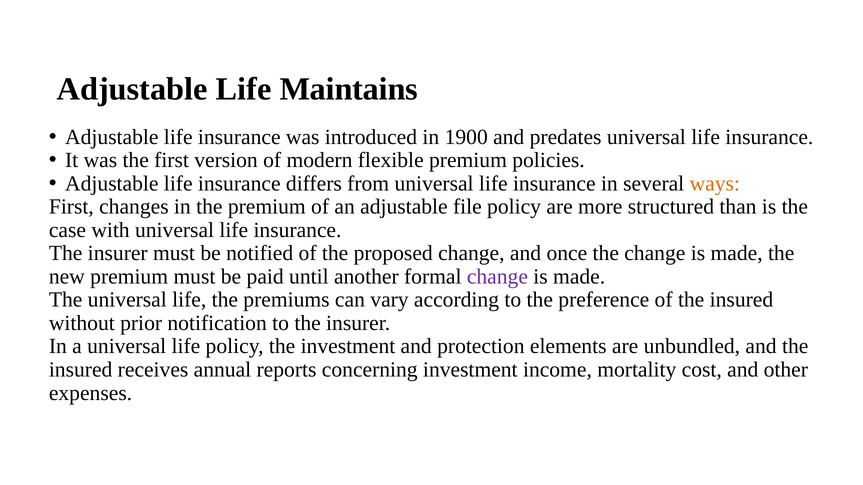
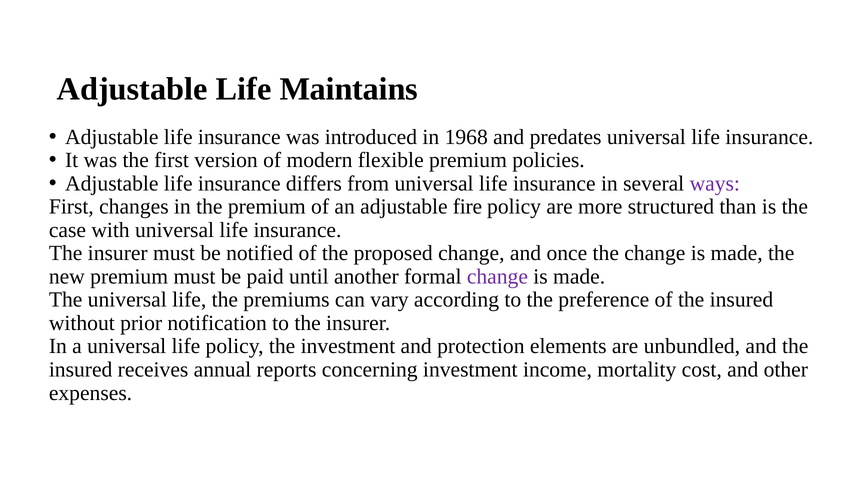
1900: 1900 -> 1968 (466, 137)
ways colour: orange -> purple (715, 184)
file: file -> fire (467, 207)
